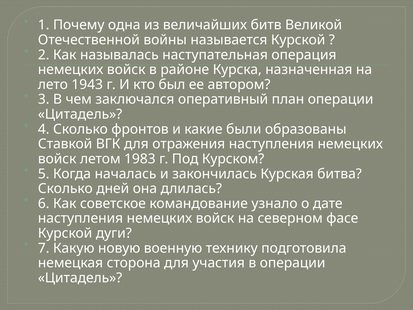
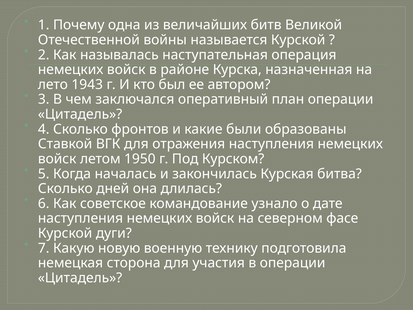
1983: 1983 -> 1950 (140, 159)
